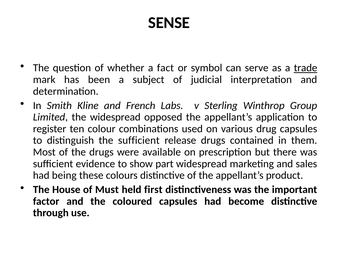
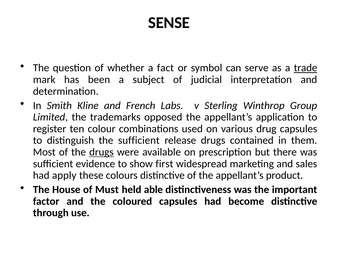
the widespread: widespread -> trademarks (115, 117)
drugs underline: none -> present (101, 152)
part: part -> first (164, 164)
being: being -> apply (64, 176)
first: first -> able (153, 190)
